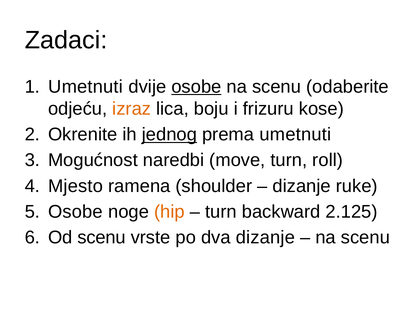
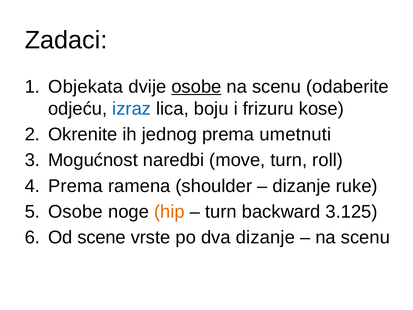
Umetnuti: Umetnuti -> Objekata (86, 87)
izraz colour: orange -> blue (132, 109)
jednog underline: present -> none (169, 134)
Mjesto: Mjesto -> Prema (75, 186)
2.125: 2.125 -> 3.125 (352, 211)
Od scenu: scenu -> scene (102, 237)
